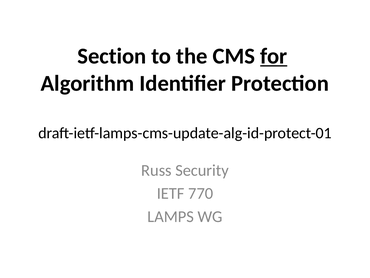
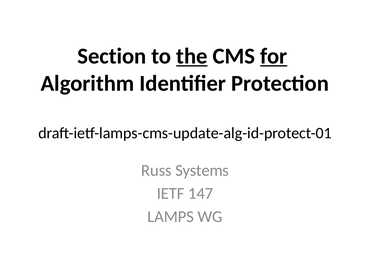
the underline: none -> present (192, 56)
Security: Security -> Systems (202, 170)
770: 770 -> 147 (201, 193)
